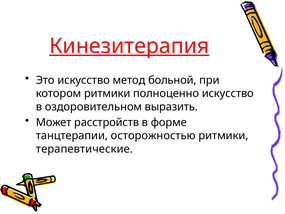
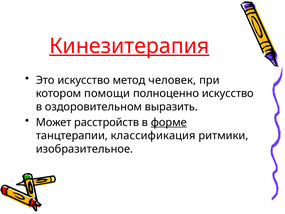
больной: больной -> человек (172, 80)
котором ритмики: ритмики -> помощи (107, 93)
форме underline: none -> present (169, 122)
осторожностью: осторожностью -> классификация (153, 136)
терапевтические: терапевтические -> изобразительное (84, 149)
